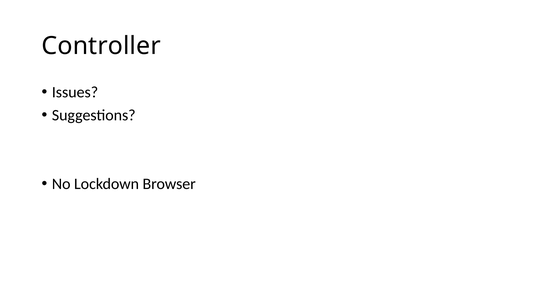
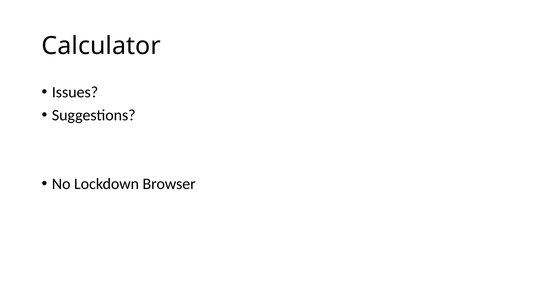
Controller: Controller -> Calculator (101, 46)
